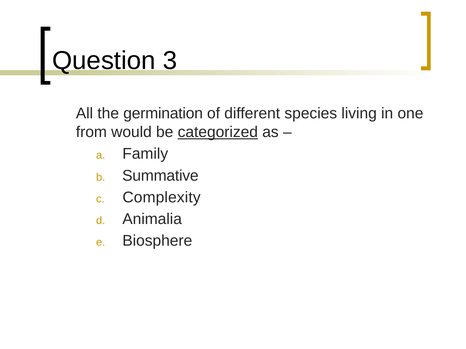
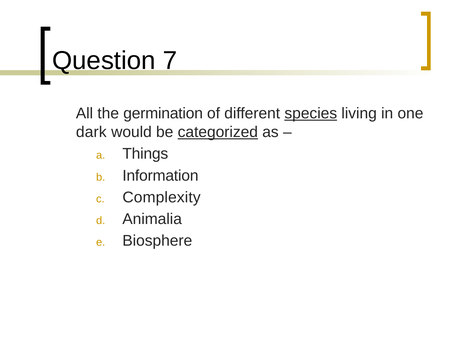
3: 3 -> 7 (170, 61)
species underline: none -> present (311, 114)
from: from -> dark (91, 132)
Family: Family -> Things (145, 154)
Summative: Summative -> Information (160, 176)
